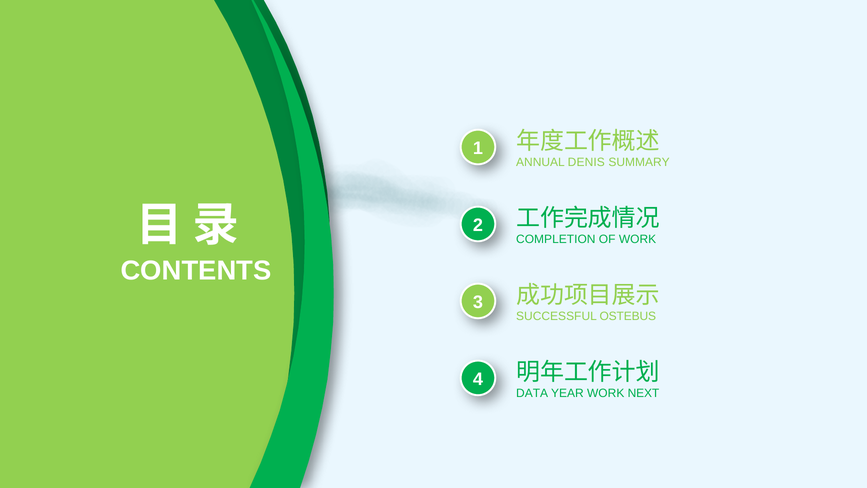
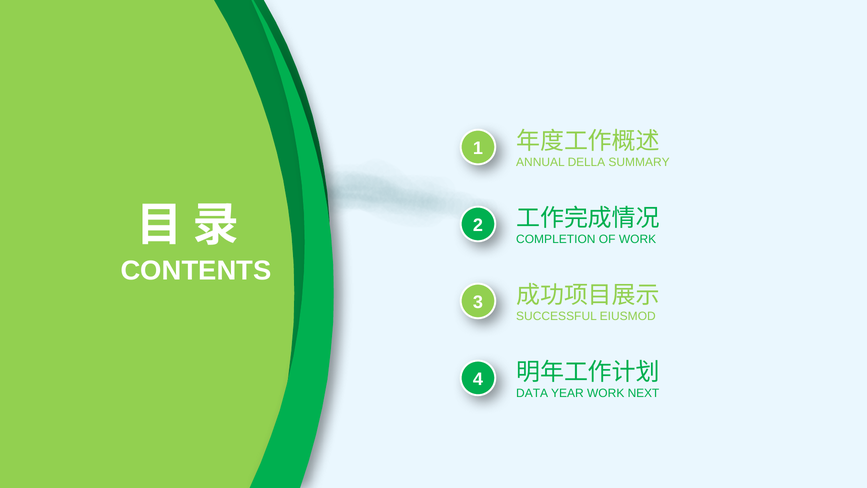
DENIS: DENIS -> DELLA (586, 162)
OSTEBUS: OSTEBUS -> EIUSMOD (628, 316)
